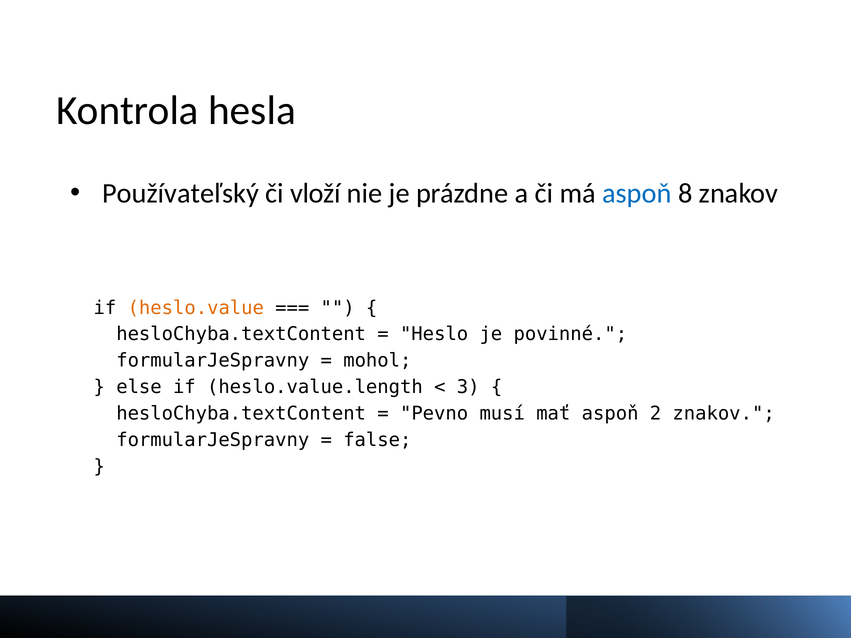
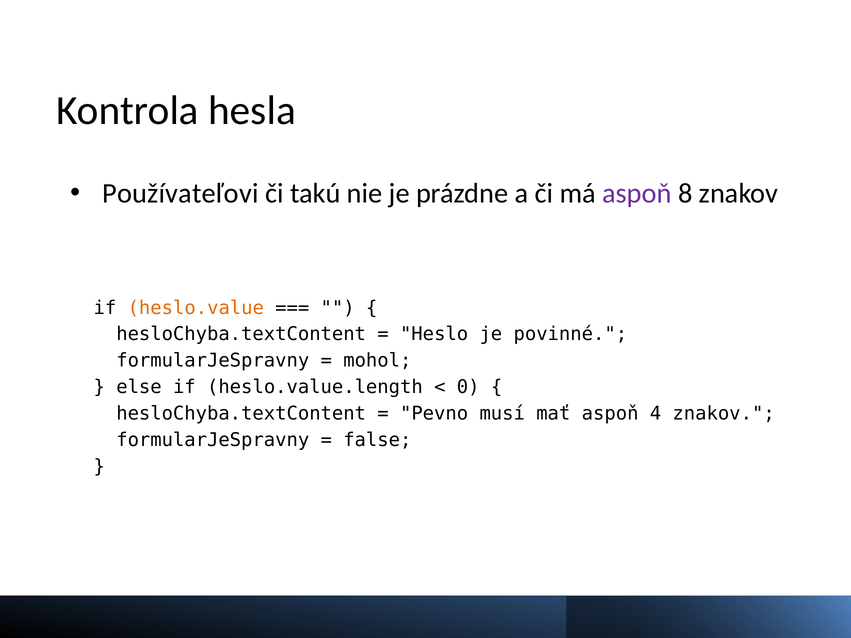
Používateľský: Používateľský -> Používateľovi (180, 193)
vloží: vloží -> takú (315, 193)
aspoň colour: blue -> purple (637, 193)
3: 3 -> 0 (468, 387)
2: 2 -> 4 (656, 414)
